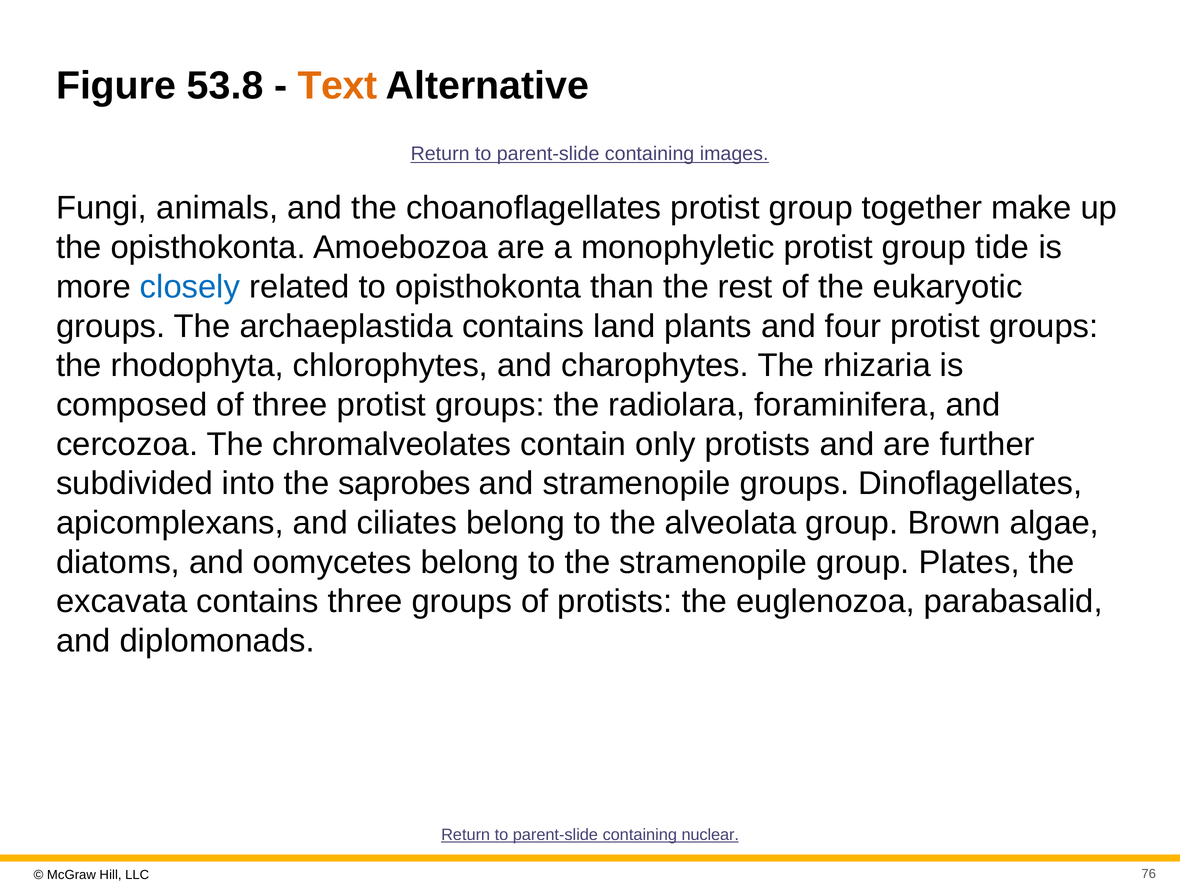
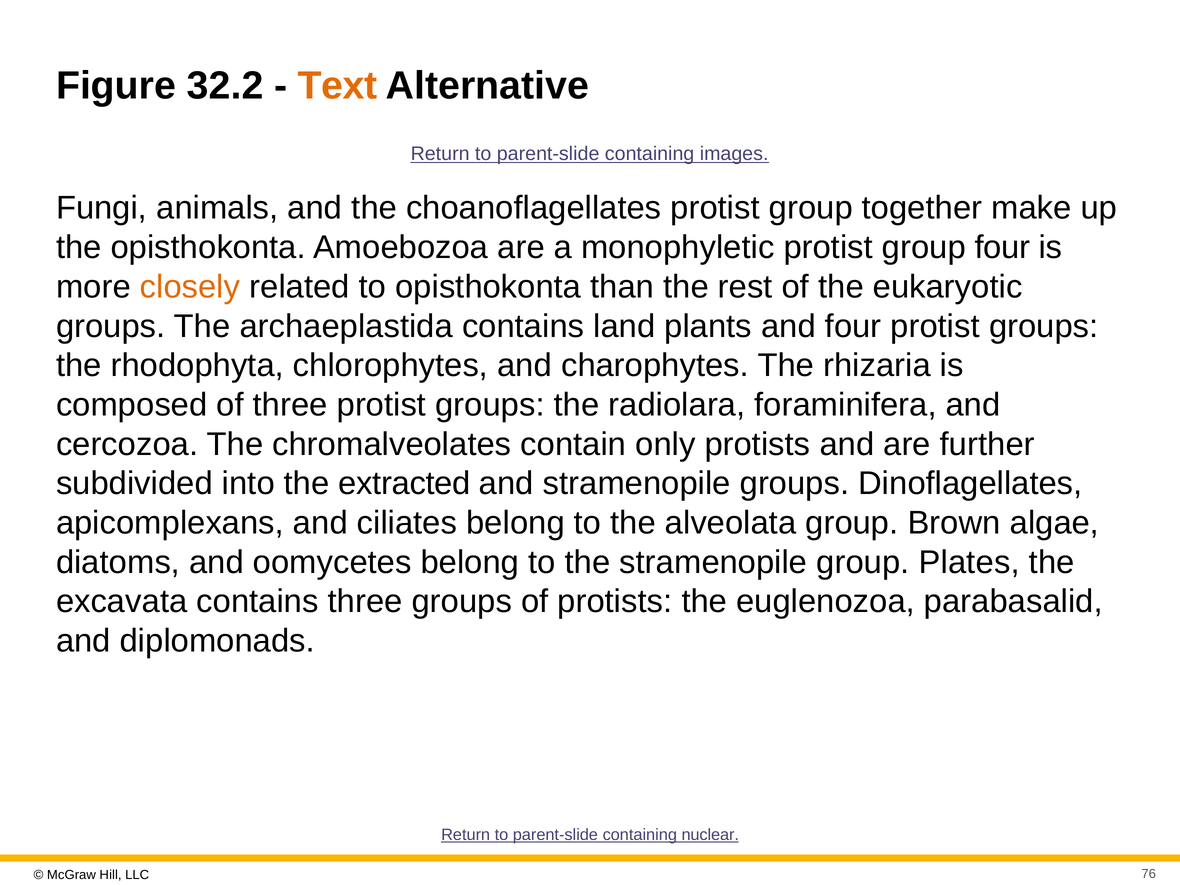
53.8: 53.8 -> 32.2 (225, 86)
group tide: tide -> four (1002, 248)
closely colour: blue -> orange (190, 287)
saprobes: saprobes -> extracted (404, 484)
